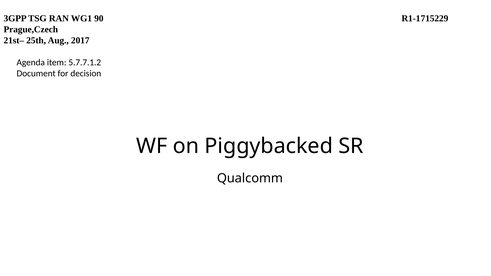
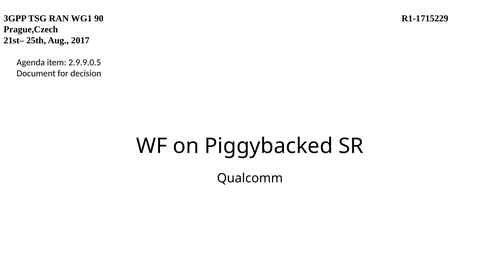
5.7.7.1.2: 5.7.7.1.2 -> 2.9.9.0.5 (85, 63)
